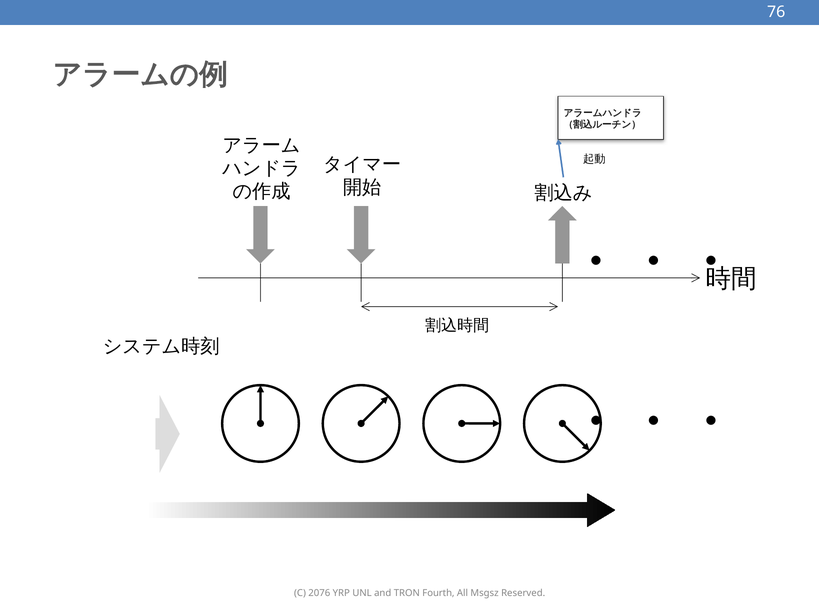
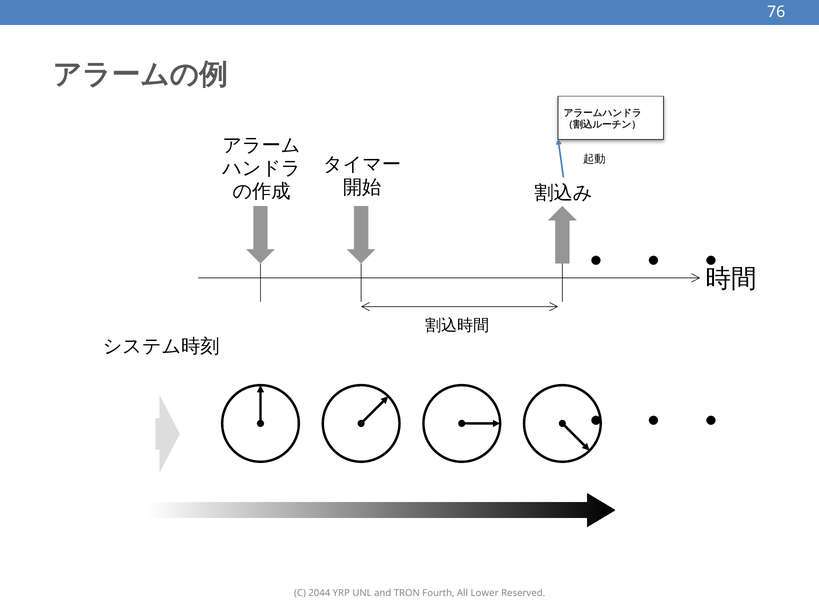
2076: 2076 -> 2044 (319, 594)
Msgsz: Msgsz -> Lower (485, 594)
